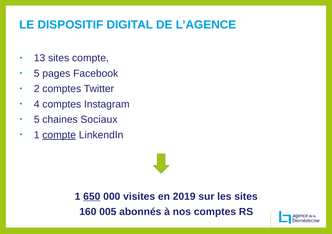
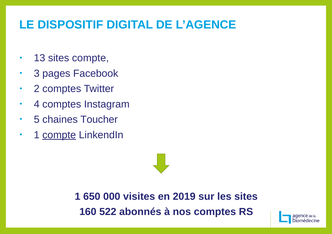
5: 5 -> 3 (37, 74)
Sociaux: Sociaux -> Toucher (99, 120)
650 underline: present -> none (92, 197)
005: 005 -> 522 (108, 212)
